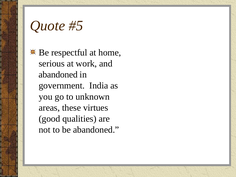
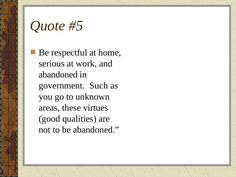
India: India -> Such (99, 86)
